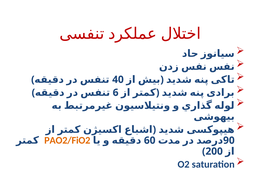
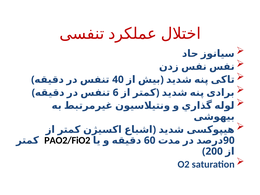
PAO2/FiO2 colour: orange -> black (67, 140)
